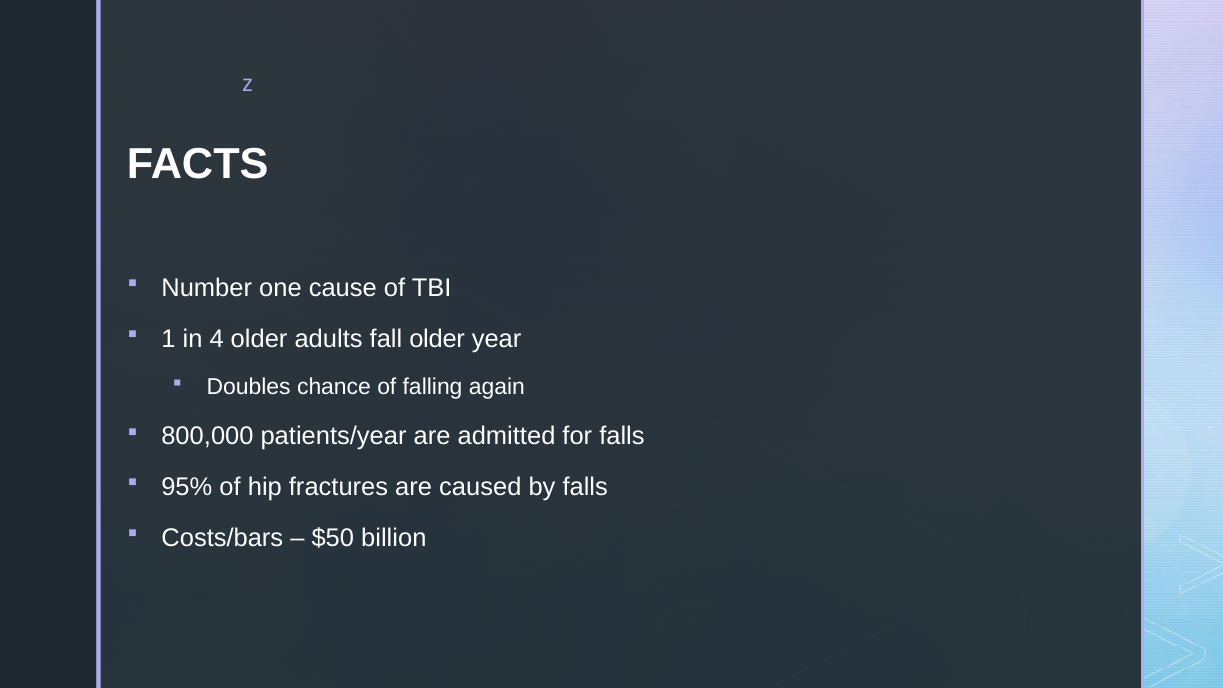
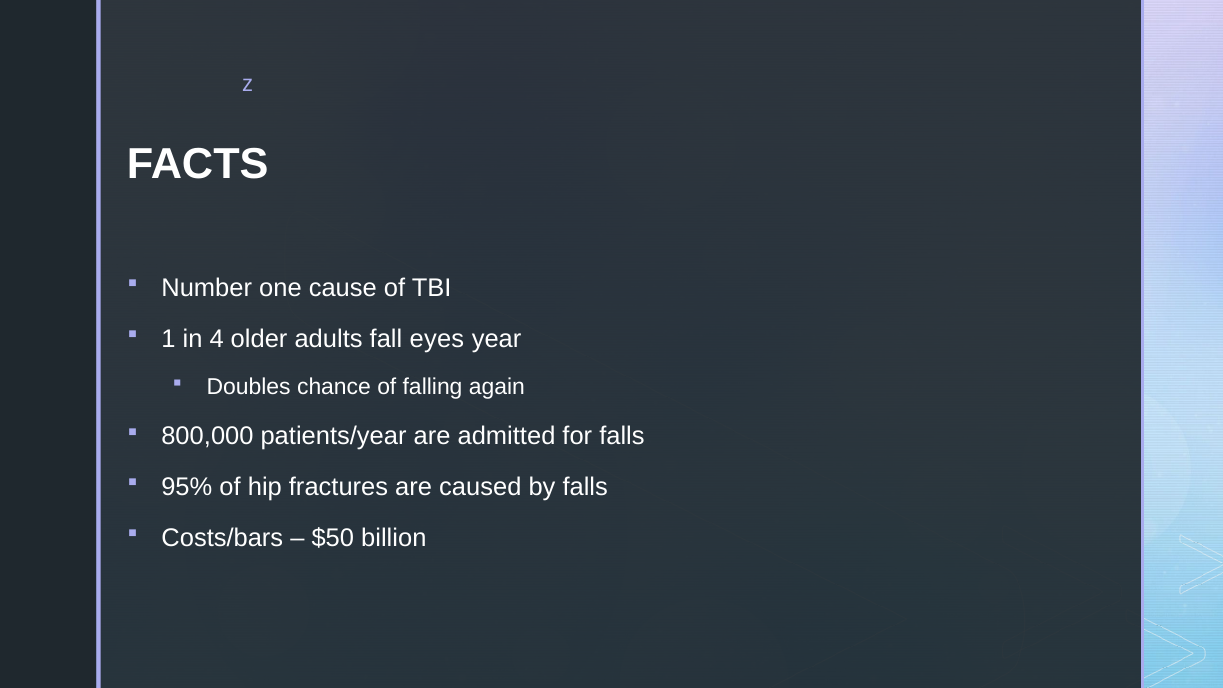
fall older: older -> eyes (437, 339)
